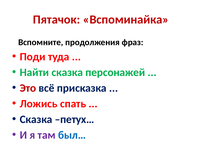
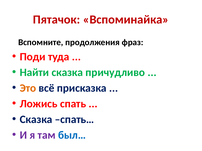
персонажей: персонажей -> причудливо (115, 73)
Это colour: red -> orange (28, 88)
петух…: петух… -> спать… (74, 120)
